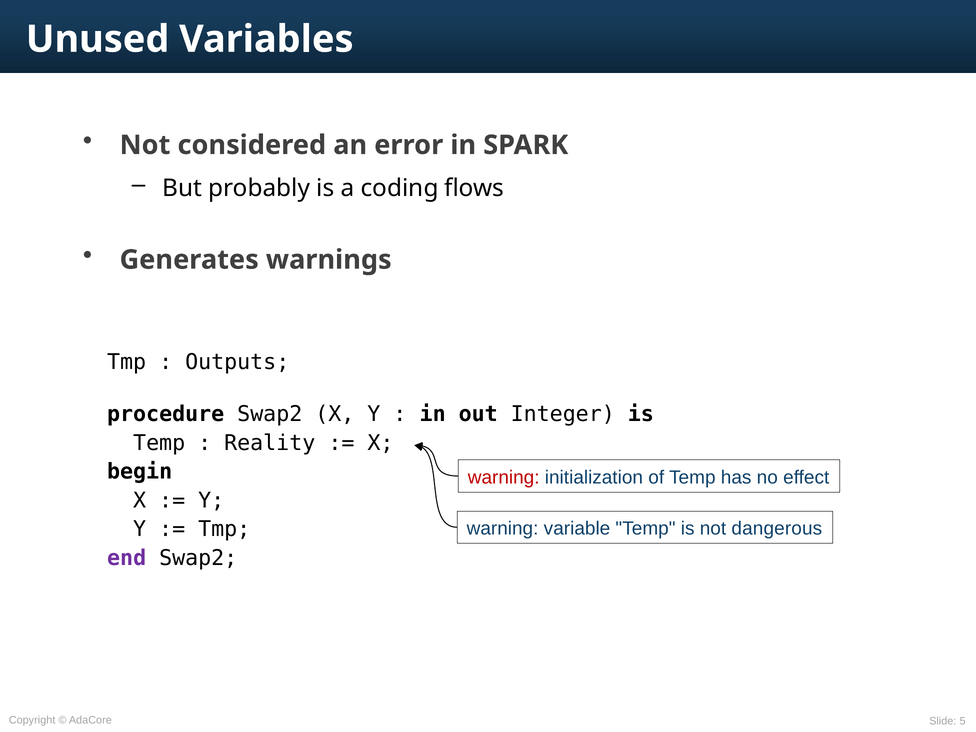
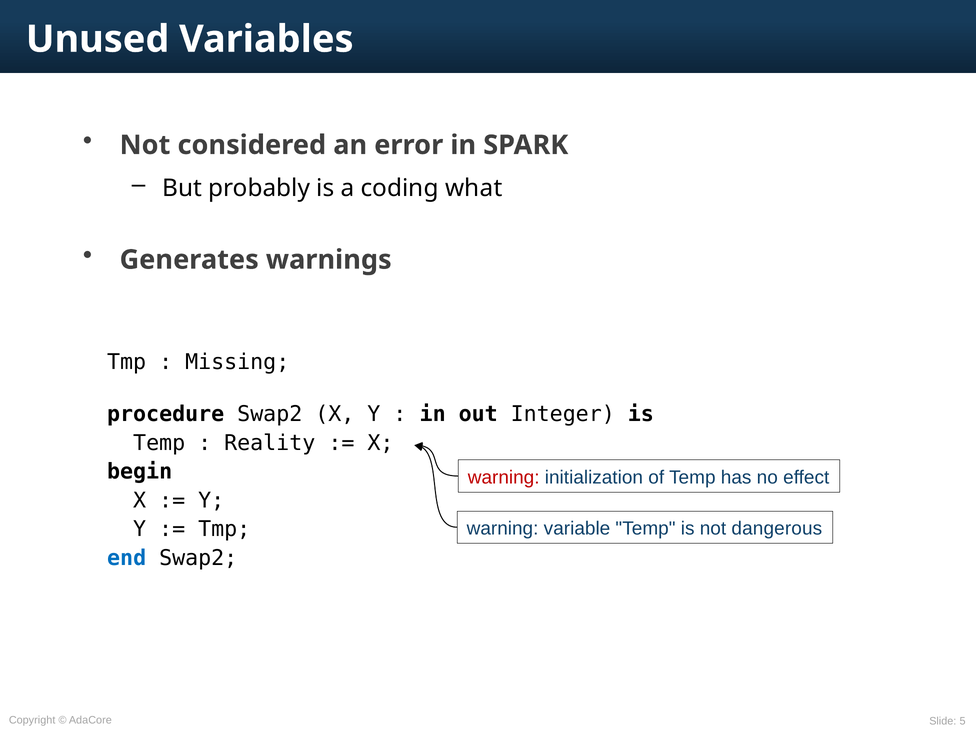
flows: flows -> what (474, 188)
Outputs: Outputs -> Missing (237, 362)
end colour: purple -> blue (127, 558)
